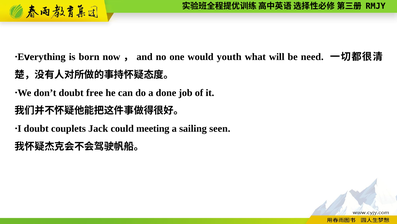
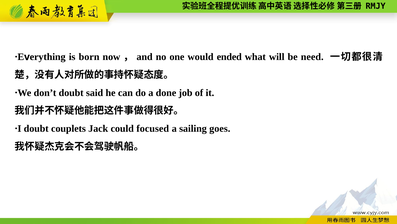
youth: youth -> ended (229, 57)
free: free -> said (95, 92)
meeting: meeting -> focused (153, 128)
seen: seen -> goes (220, 128)
